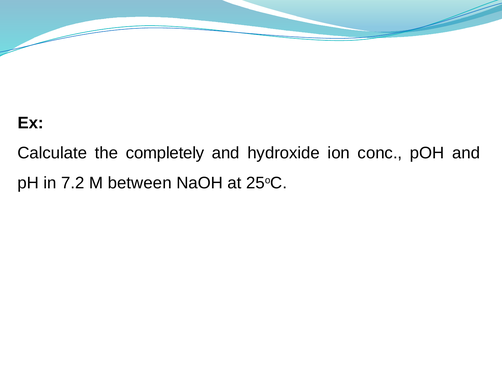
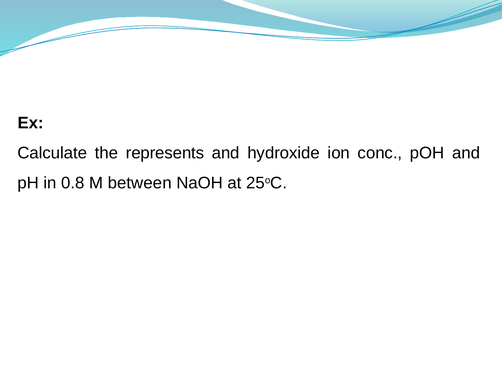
completely: completely -> represents (165, 153)
7.2: 7.2 -> 0.8 (73, 183)
